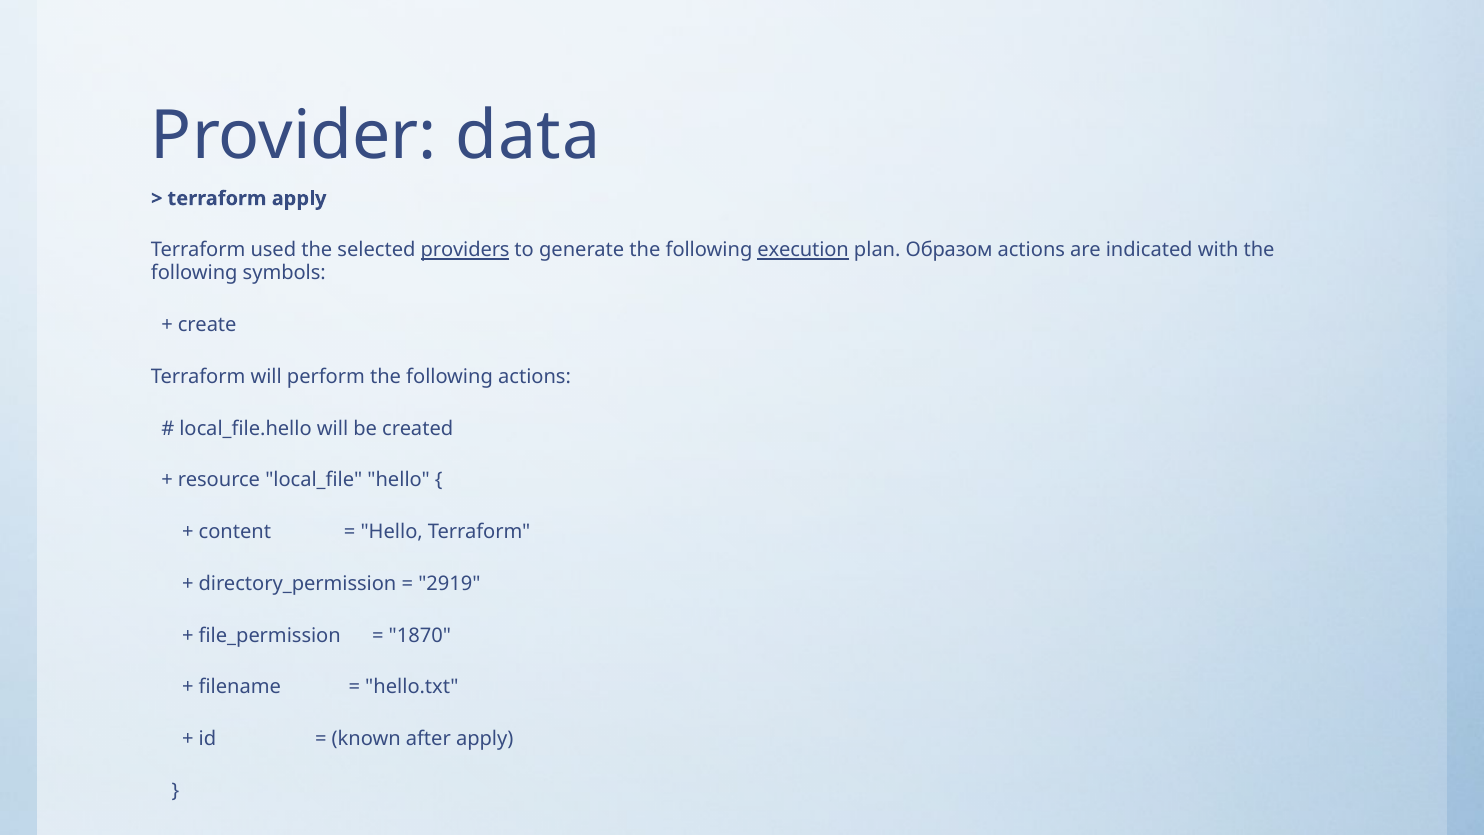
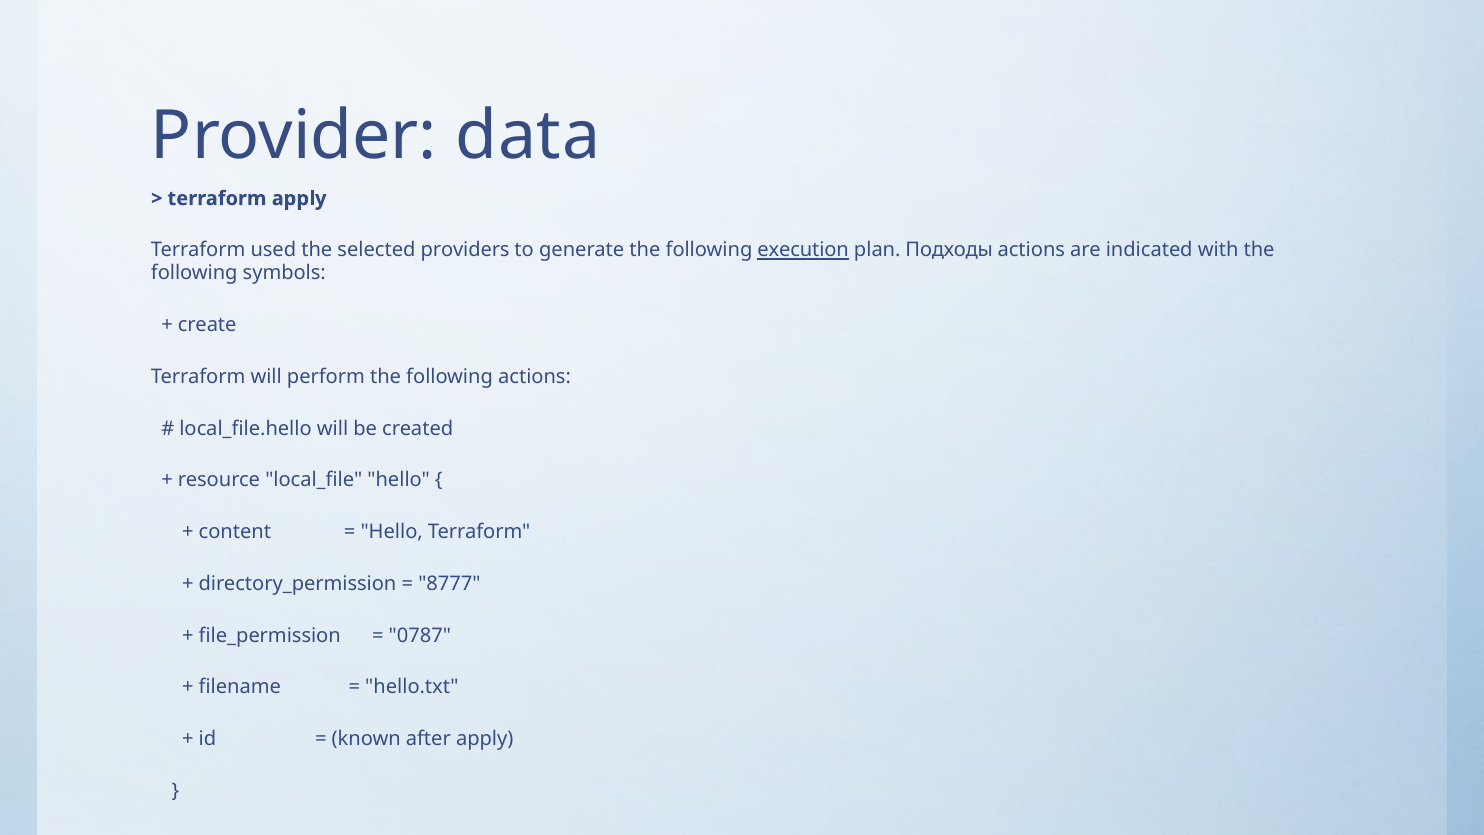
providers underline: present -> none (465, 250)
Образом: Образом -> Подходы (949, 250)
2919: 2919 -> 8777 (449, 584)
1870: 1870 -> 0787 (420, 636)
